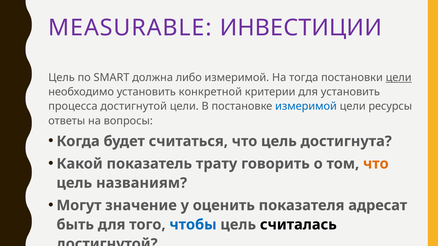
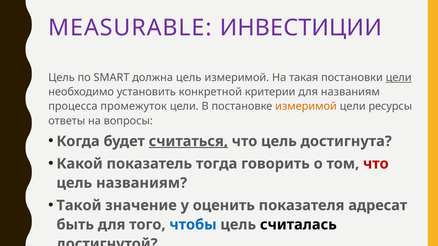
должна либо: либо -> цель (189, 78)
тогда: тогда -> такая (304, 78)
для установить: установить -> названиям (350, 92)
процесса достигнутой: достигнутой -> промежуток (134, 107)
измеримой colour: blue -> orange (306, 107)
считаться underline: none -> present (188, 141)
трату: трату -> тогда (217, 164)
что colour: orange -> red (376, 164)
Могут: Могут -> Такой (79, 206)
